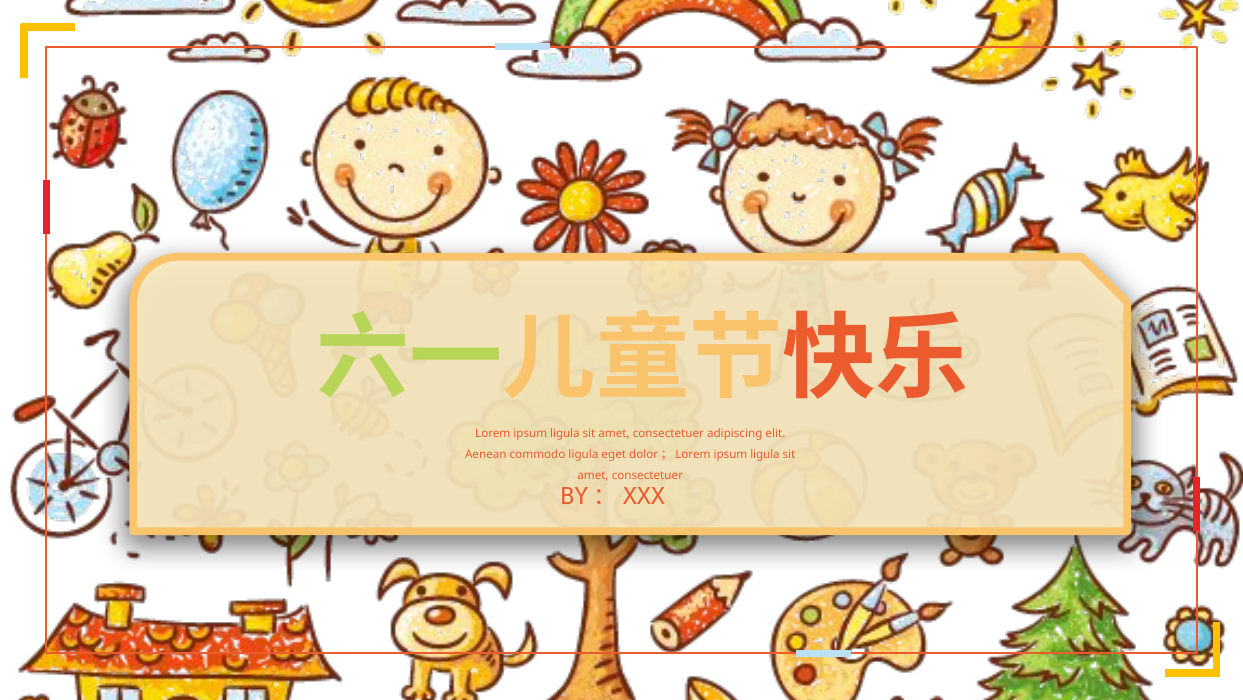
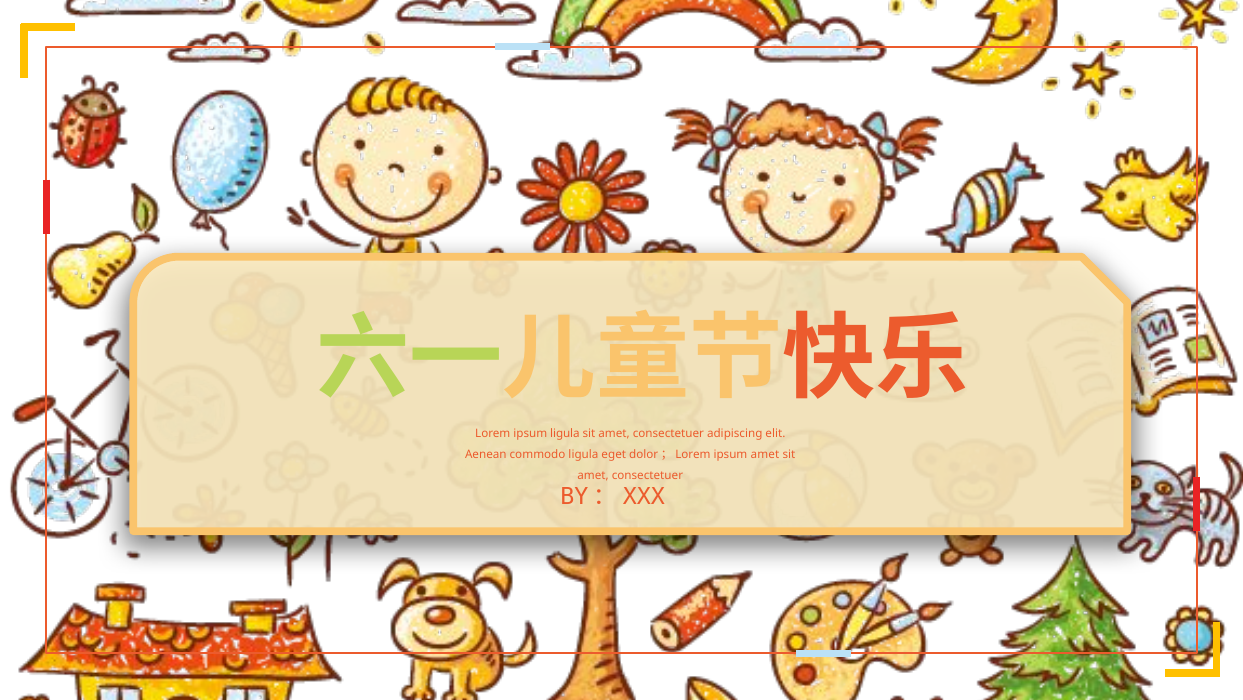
dolor；Lorem ipsum ligula: ligula -> amet (765, 455)
